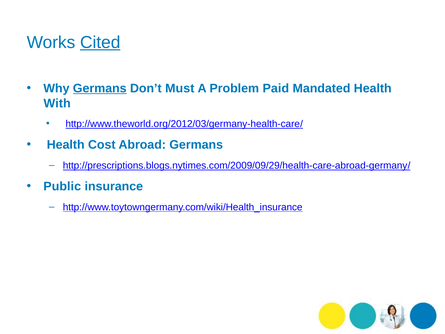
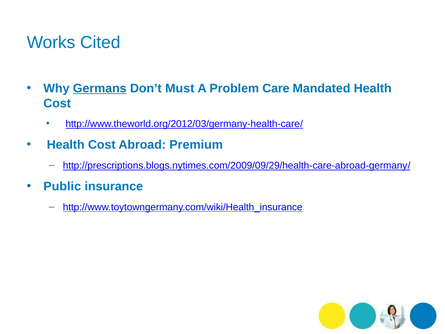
Cited underline: present -> none (100, 42)
Paid: Paid -> Care (276, 88)
With: With -> Cost (57, 103)
Abroad Germans: Germans -> Premium (196, 145)
